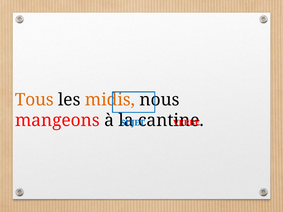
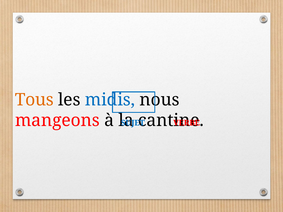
midis colour: orange -> blue (110, 100)
